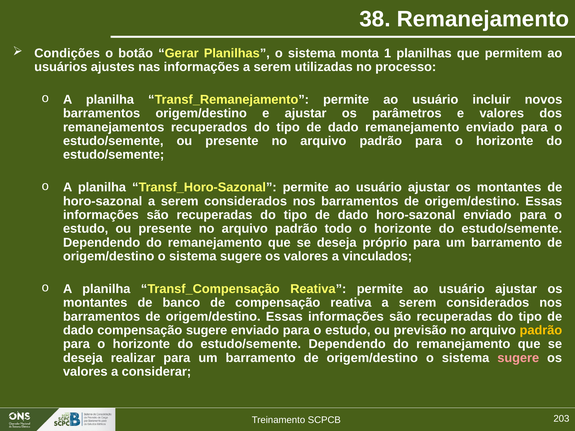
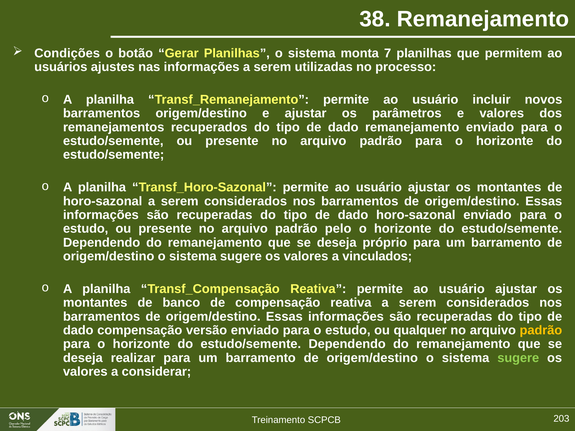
1: 1 -> 7 (388, 53)
todo: todo -> pelo (338, 229)
compensação sugere: sugere -> versão (207, 330)
previsão: previsão -> qualquer (420, 330)
sugere colour: pink -> light green (518, 358)
